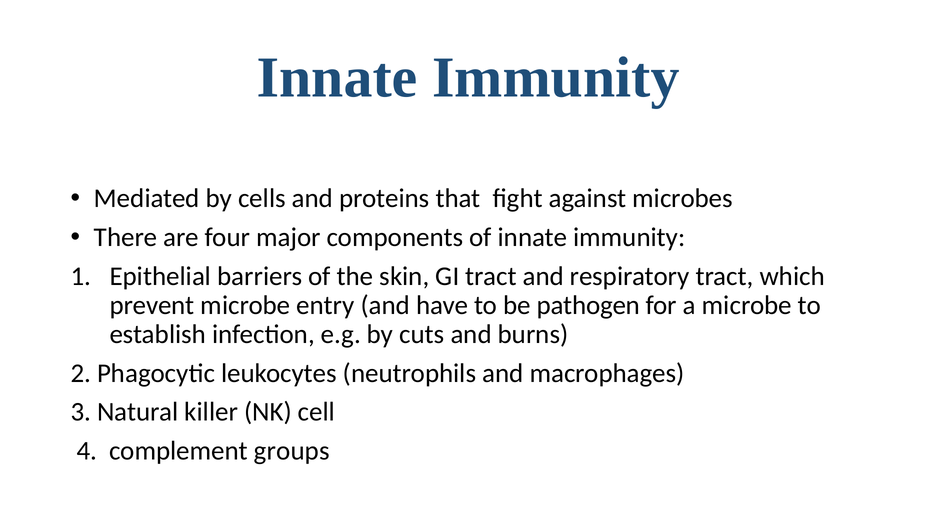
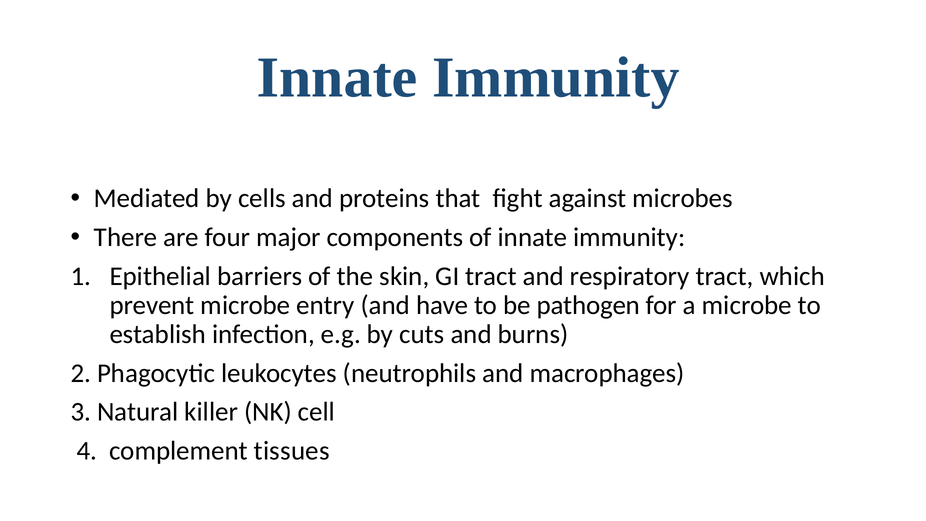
groups: groups -> tissues (292, 451)
